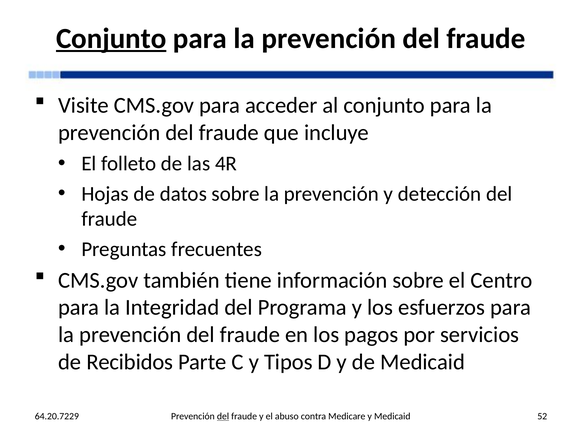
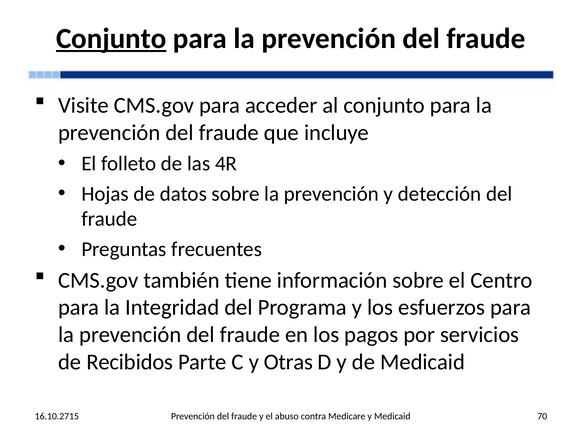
Tipos: Tipos -> Otras (288, 362)
64.20.7229: 64.20.7229 -> 16.10.2715 (57, 416)
del underline: present -> none (223, 416)
52: 52 -> 70 (542, 416)
